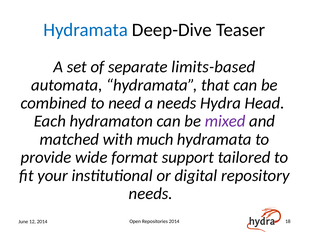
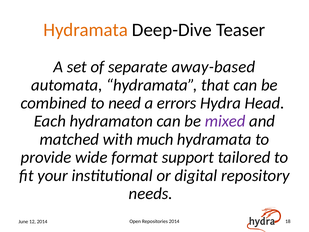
Hydramata colour: blue -> orange (86, 30)
limits-based: limits-based -> away-based (213, 67)
a needs: needs -> errors (177, 103)
